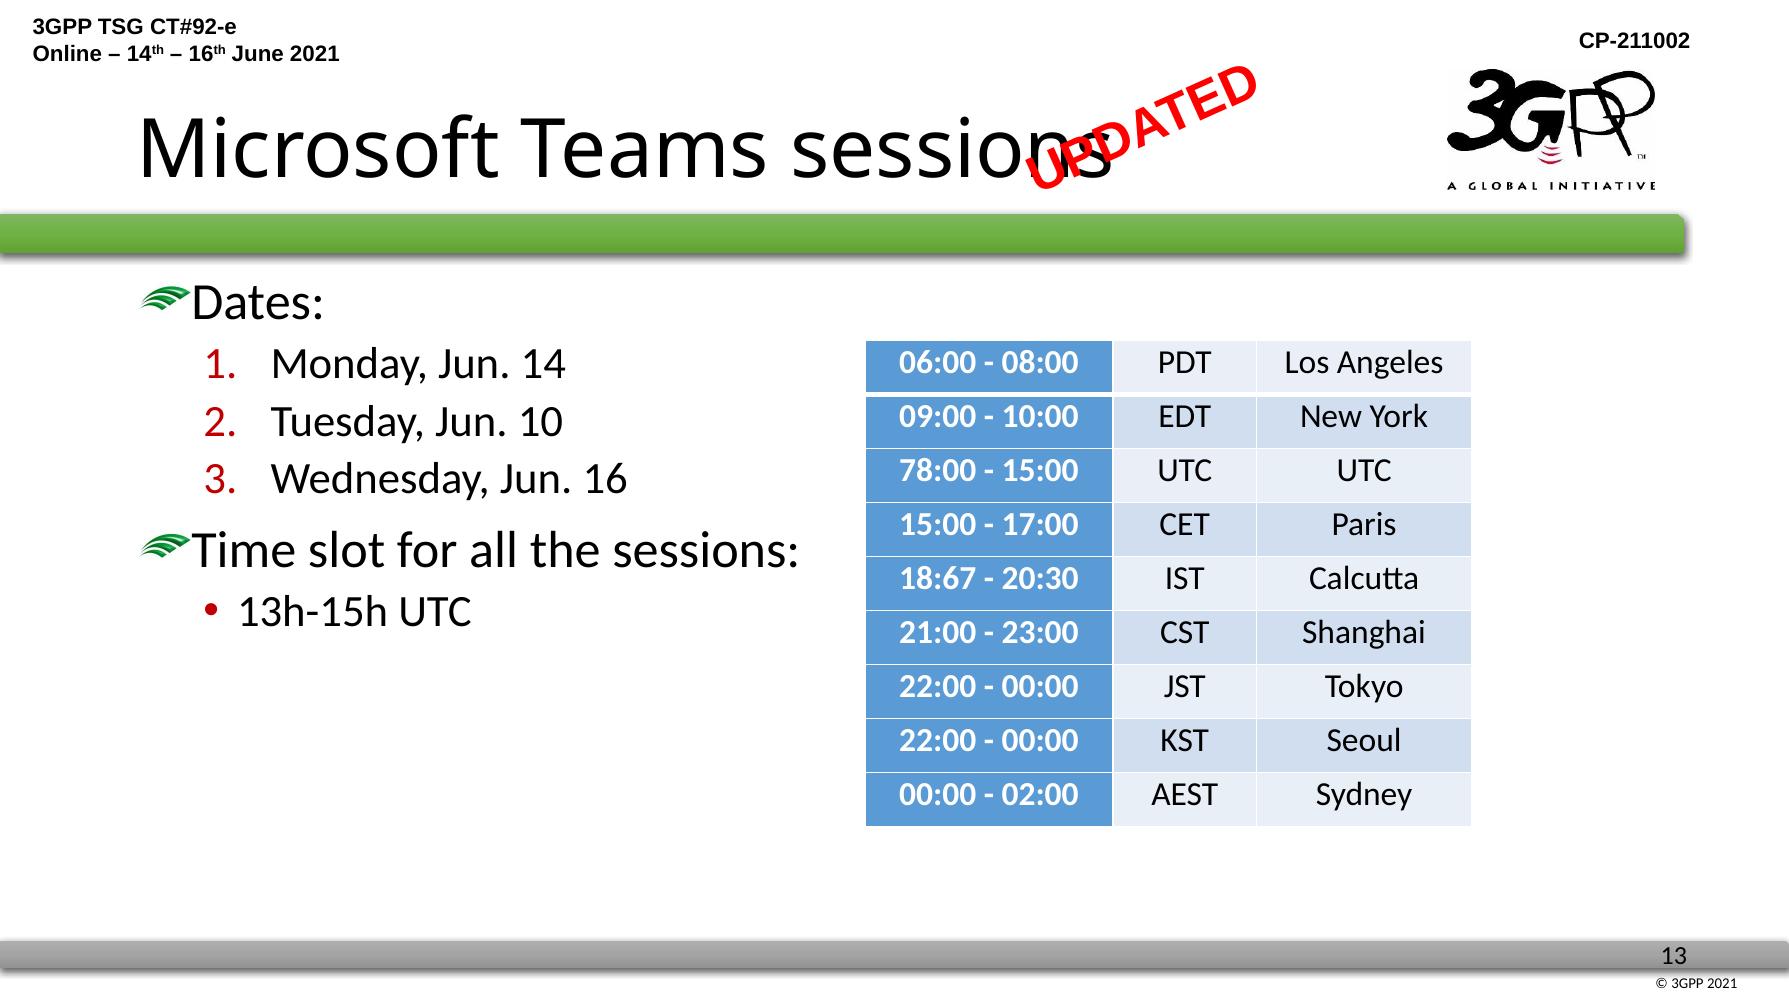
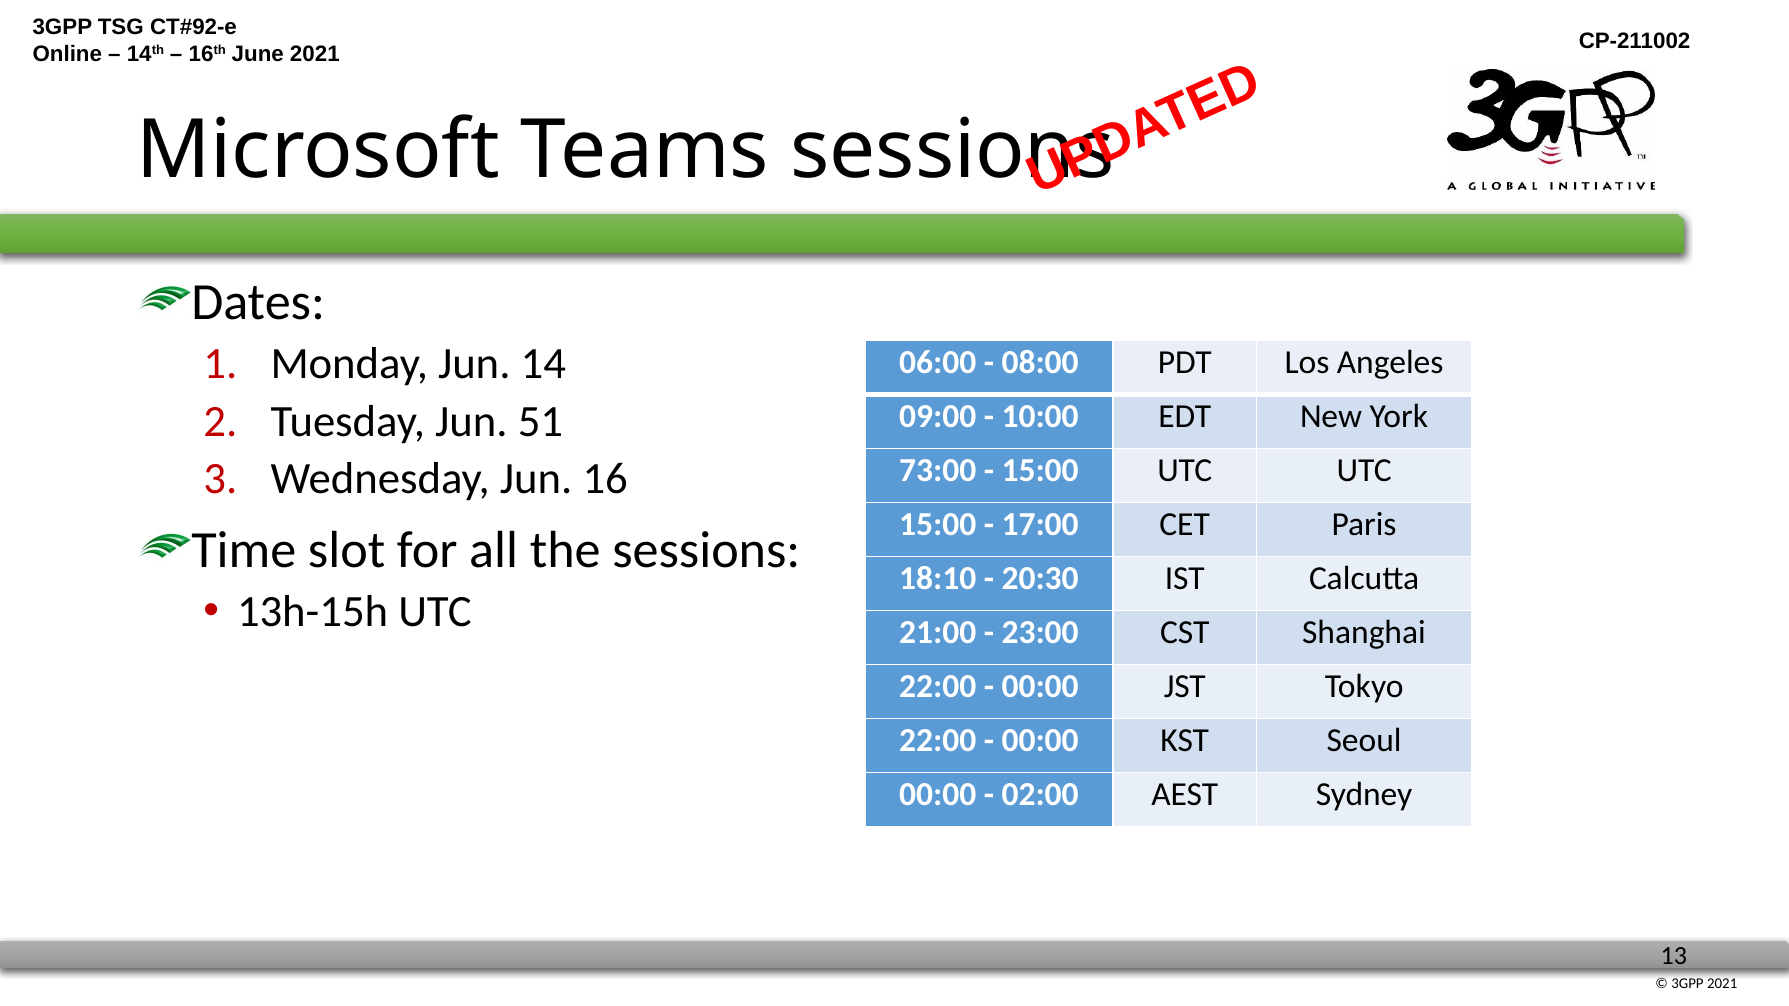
10: 10 -> 51 (540, 422)
78:00: 78:00 -> 73:00 (938, 471)
18:67: 18:67 -> 18:10 (938, 579)
